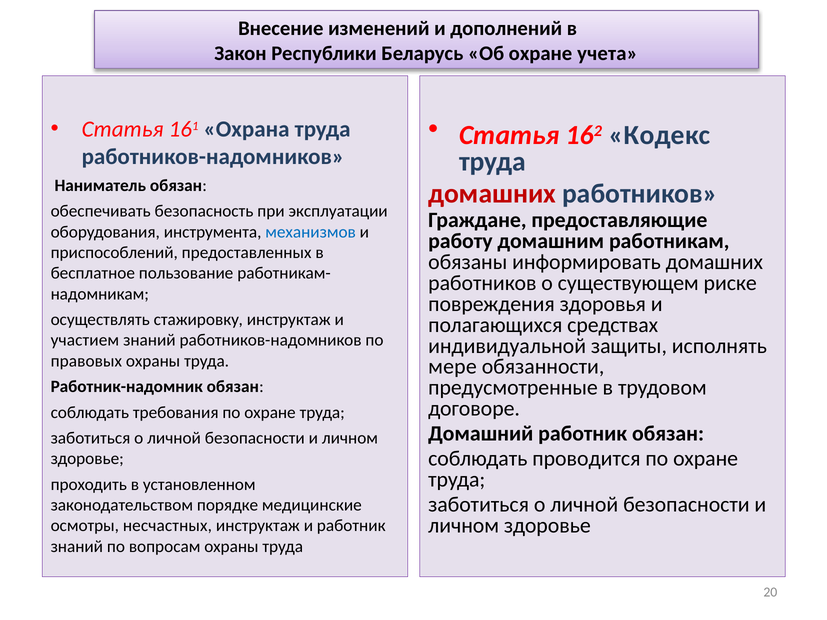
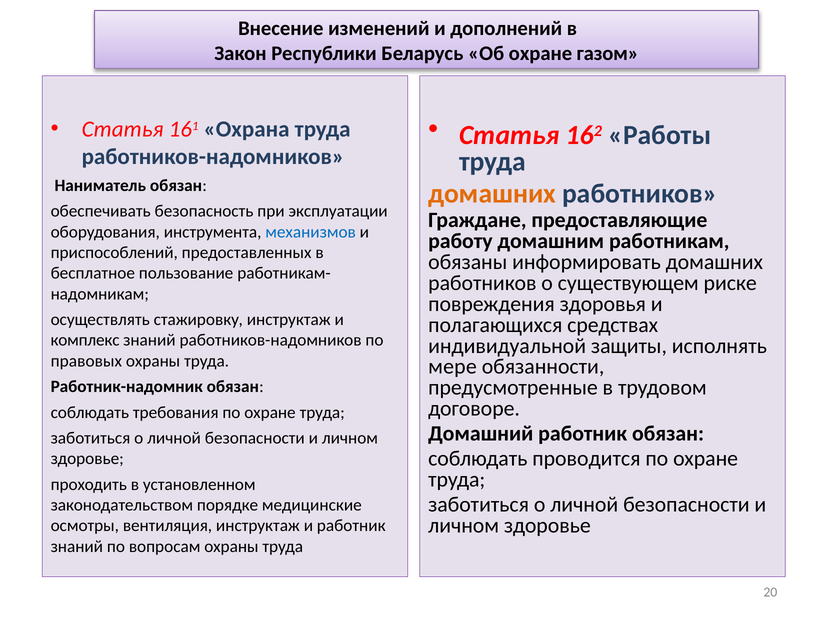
учета: учета -> газом (608, 53)
Кодекс: Кодекс -> Работы (660, 135)
домашних colour: red -> orange (492, 193)
участием: участием -> комплекс (85, 340)
несчастных: несчастных -> вентиляция (168, 526)
